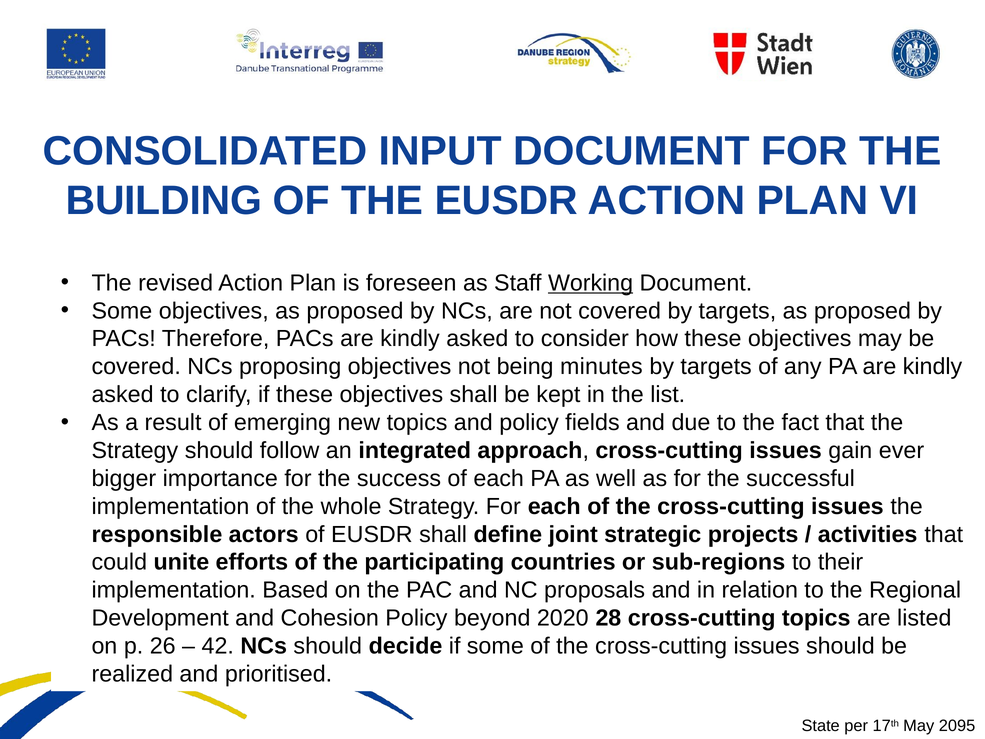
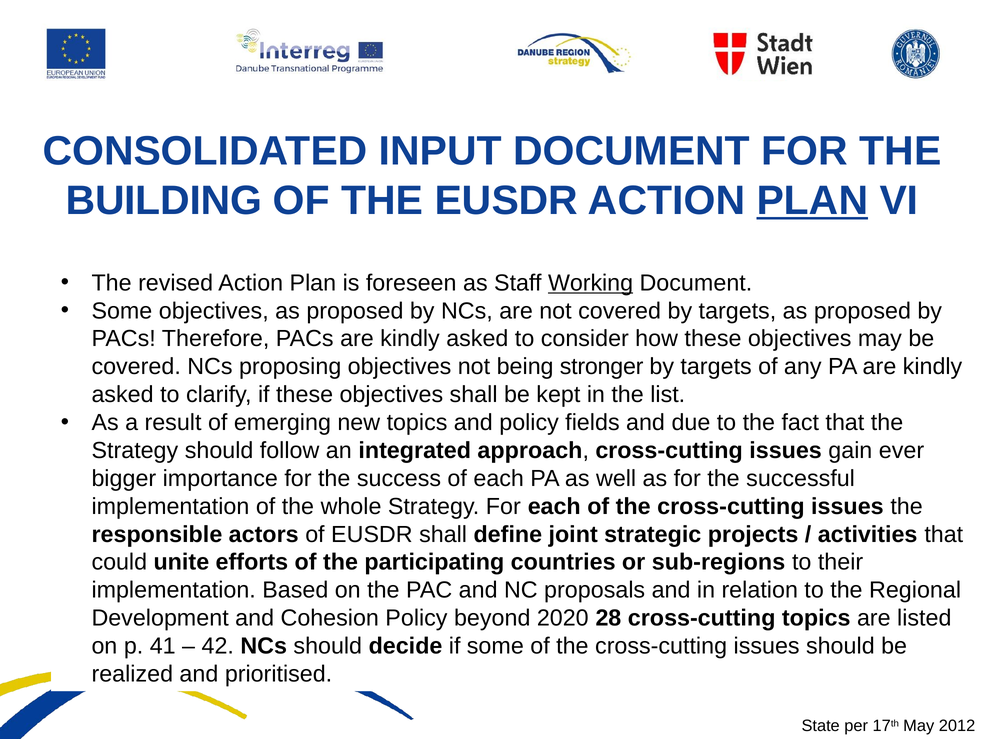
PLAN underline: none -> present (812, 201)
minutes: minutes -> stronger (602, 367)
26: 26 -> 41 (163, 646)
2095: 2095 -> 2012 (957, 726)
